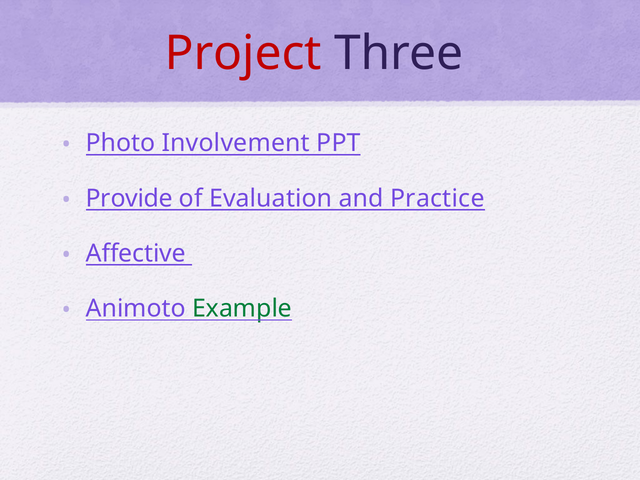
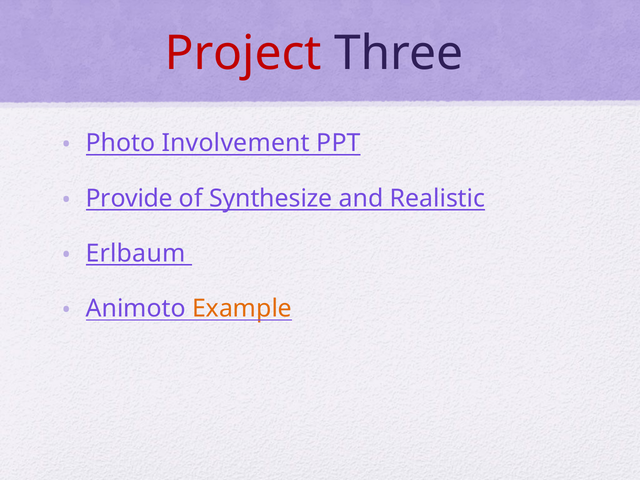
Evaluation: Evaluation -> Synthesize (271, 198)
Practice: Practice -> Realistic (438, 198)
Affective: Affective -> Erlbaum (136, 253)
Example colour: green -> orange (242, 309)
